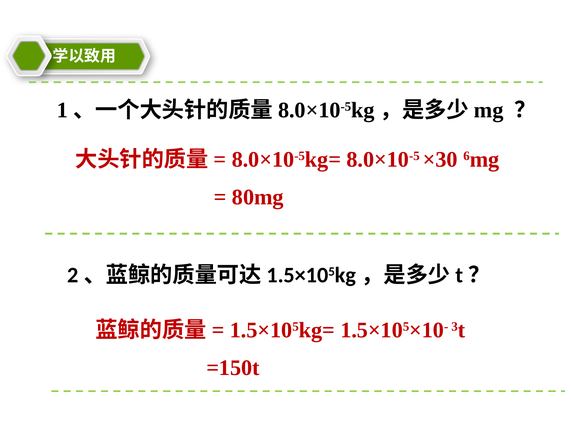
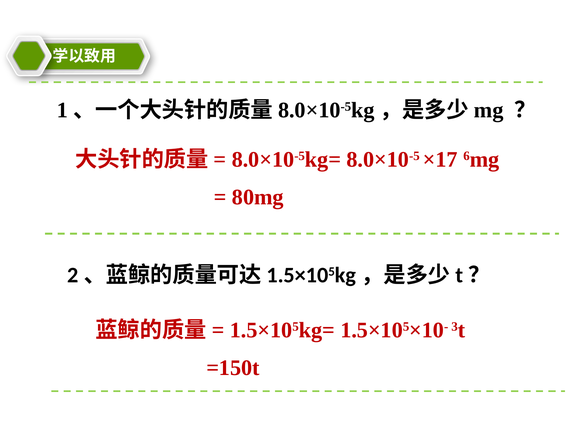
×30: ×30 -> ×17 (440, 160)
